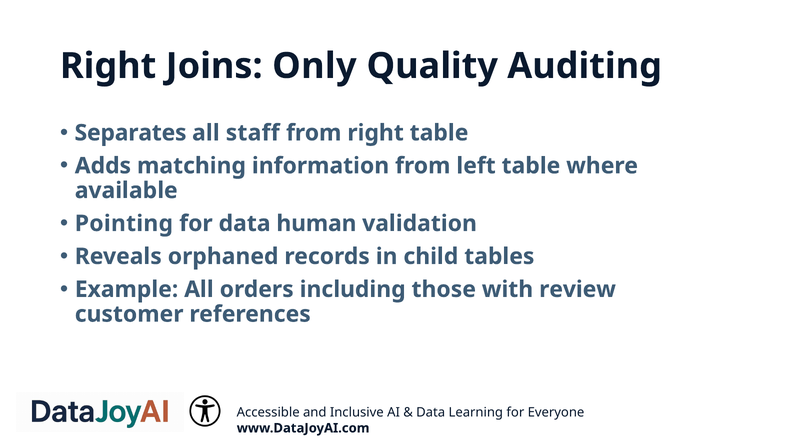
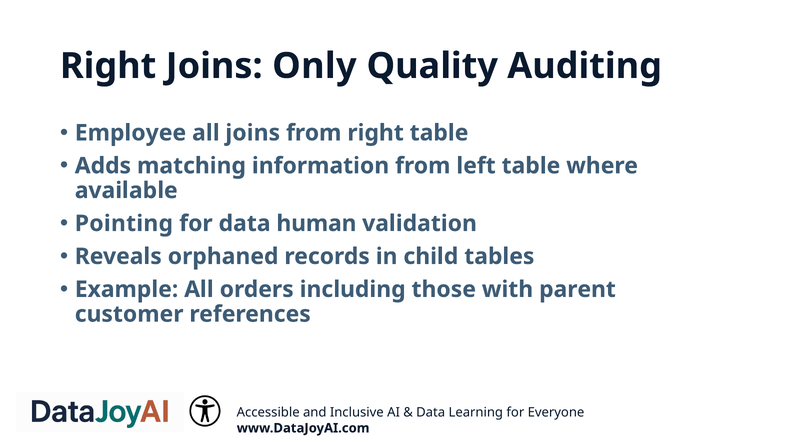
Separates: Separates -> Employee (130, 133)
all staff: staff -> joins (253, 133)
review: review -> parent (577, 290)
